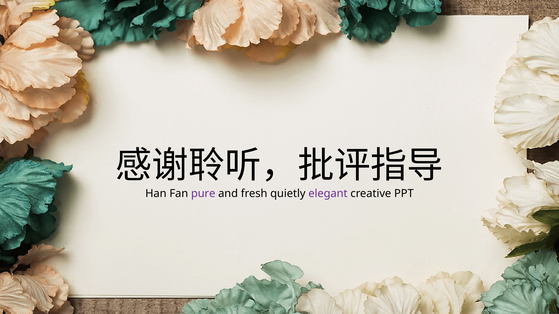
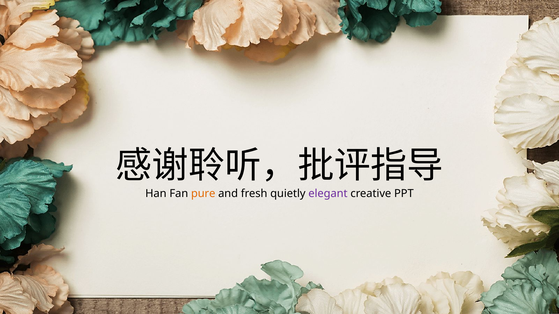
pure colour: purple -> orange (203, 194)
